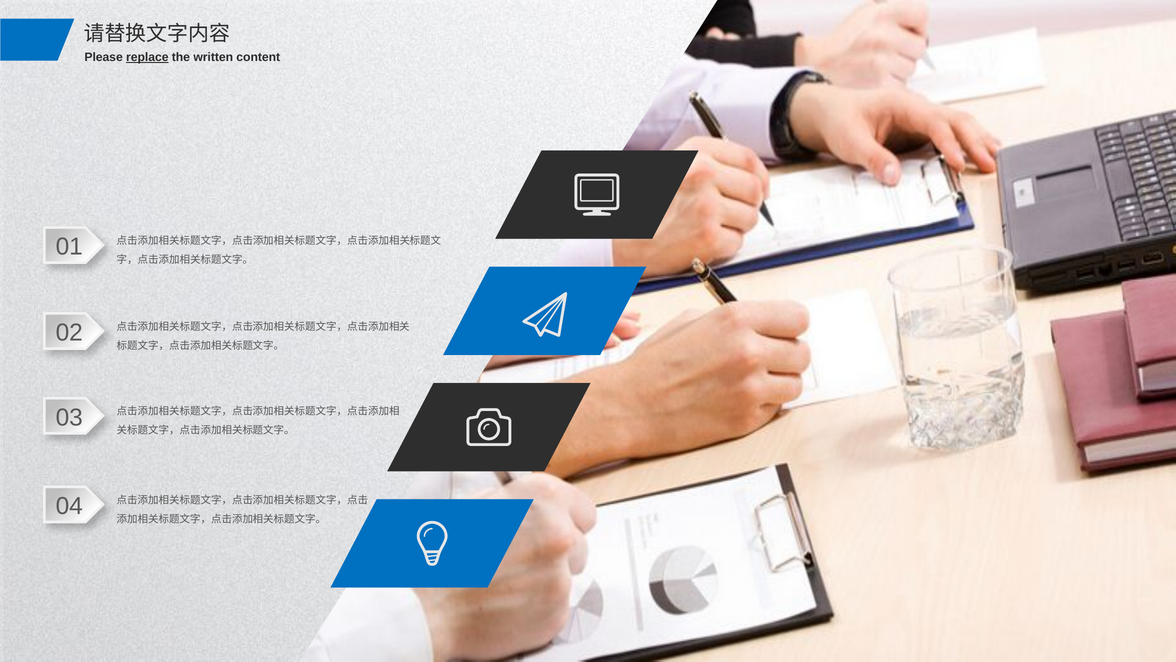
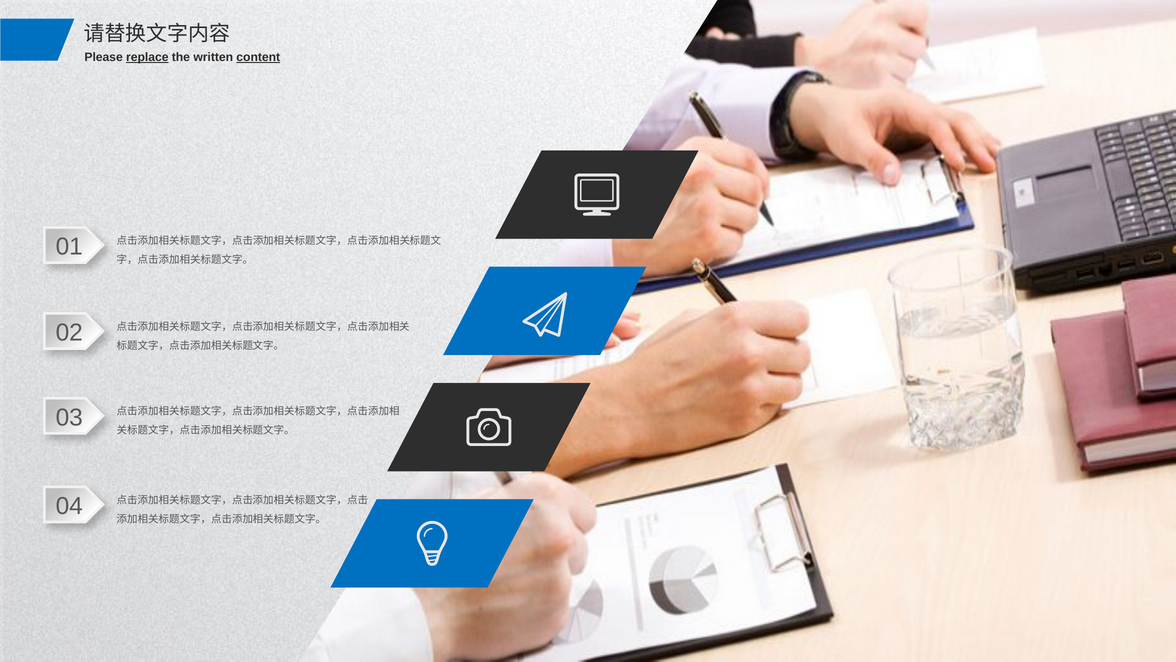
content underline: none -> present (258, 57)
